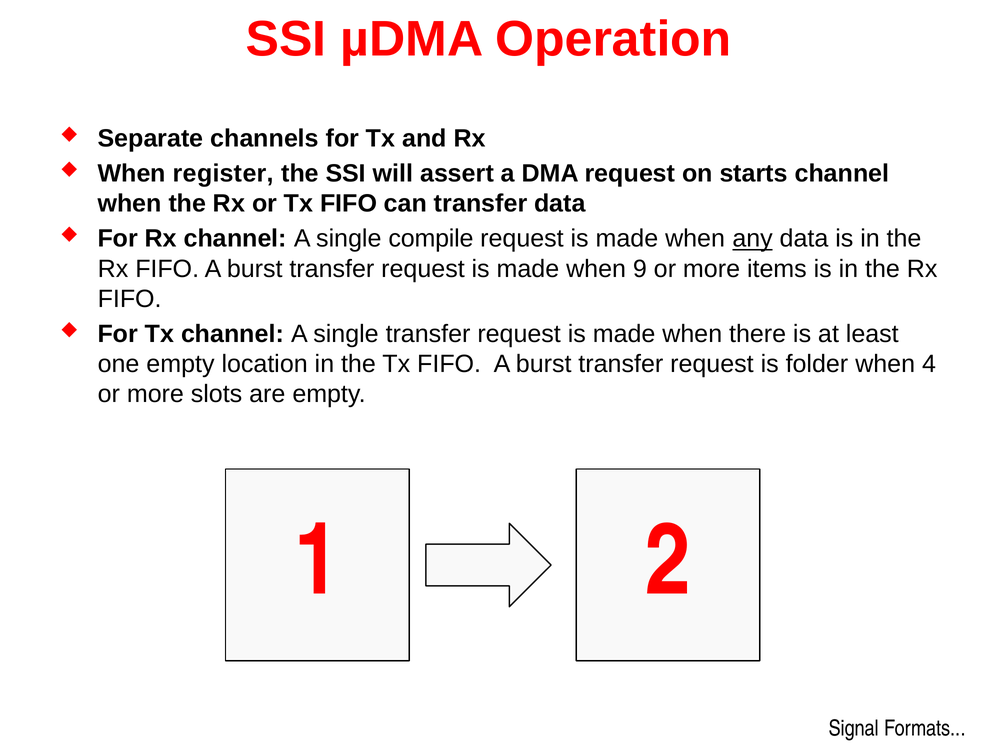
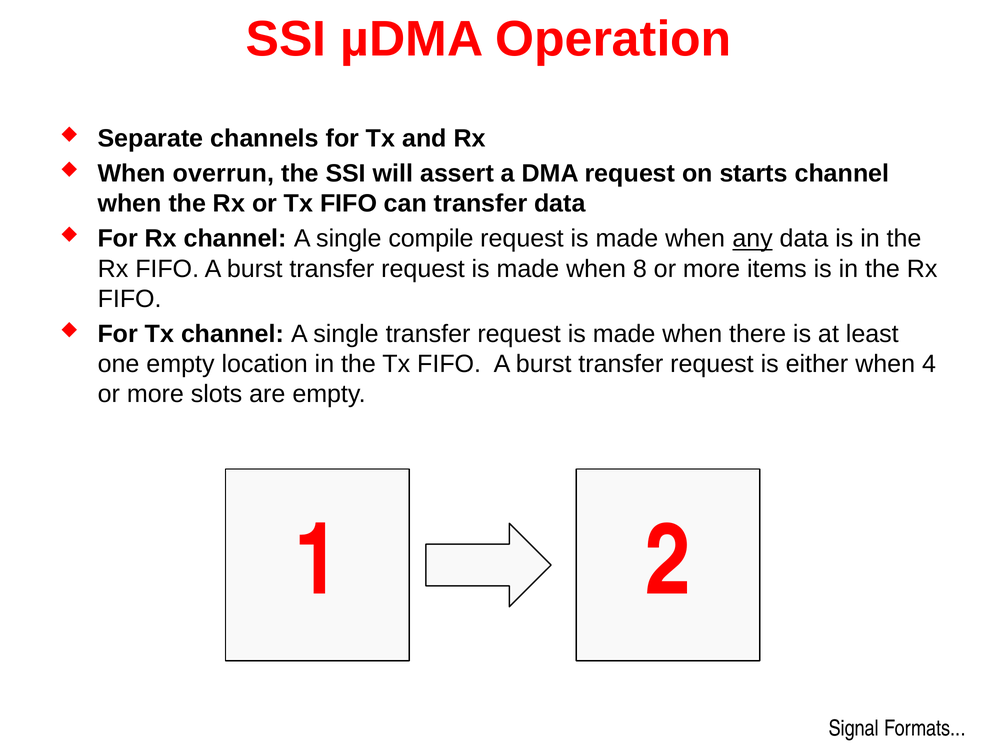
register: register -> overrun (223, 174)
9: 9 -> 8 (640, 269)
folder: folder -> either (817, 364)
